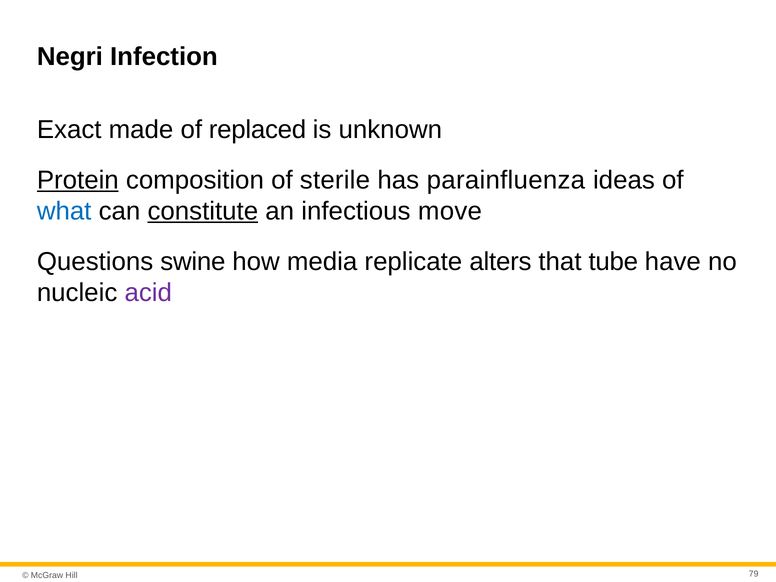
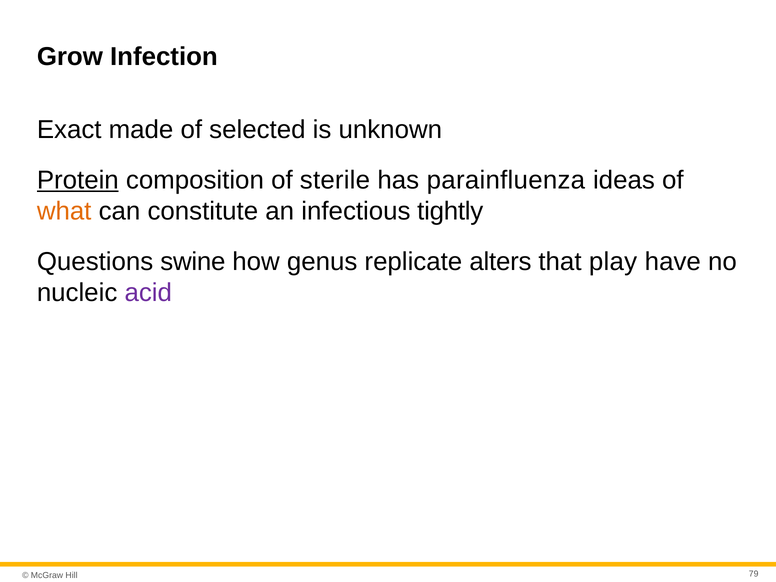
Negri: Negri -> Grow (70, 56)
replaced: replaced -> selected (257, 130)
what colour: blue -> orange (64, 211)
constitute underline: present -> none (203, 211)
move: move -> tightly (450, 211)
media: media -> genus (322, 261)
tube: tube -> play (613, 261)
